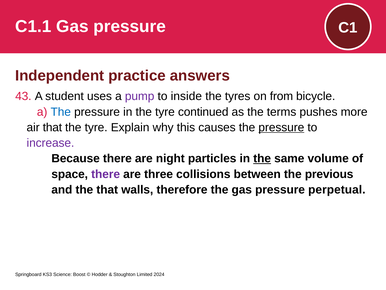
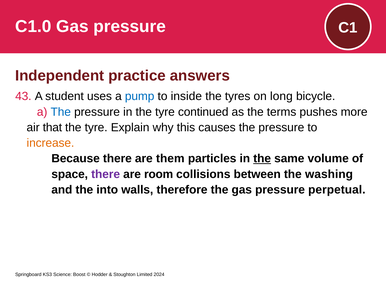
C1.1: C1.1 -> C1.0 (33, 26)
pump colour: purple -> blue (140, 96)
from: from -> long (281, 96)
pressure underline: present -> none (281, 127)
increase colour: purple -> orange (50, 143)
night: night -> them (170, 158)
three: three -> room (159, 174)
previous: previous -> washing (329, 174)
the that: that -> into (107, 189)
